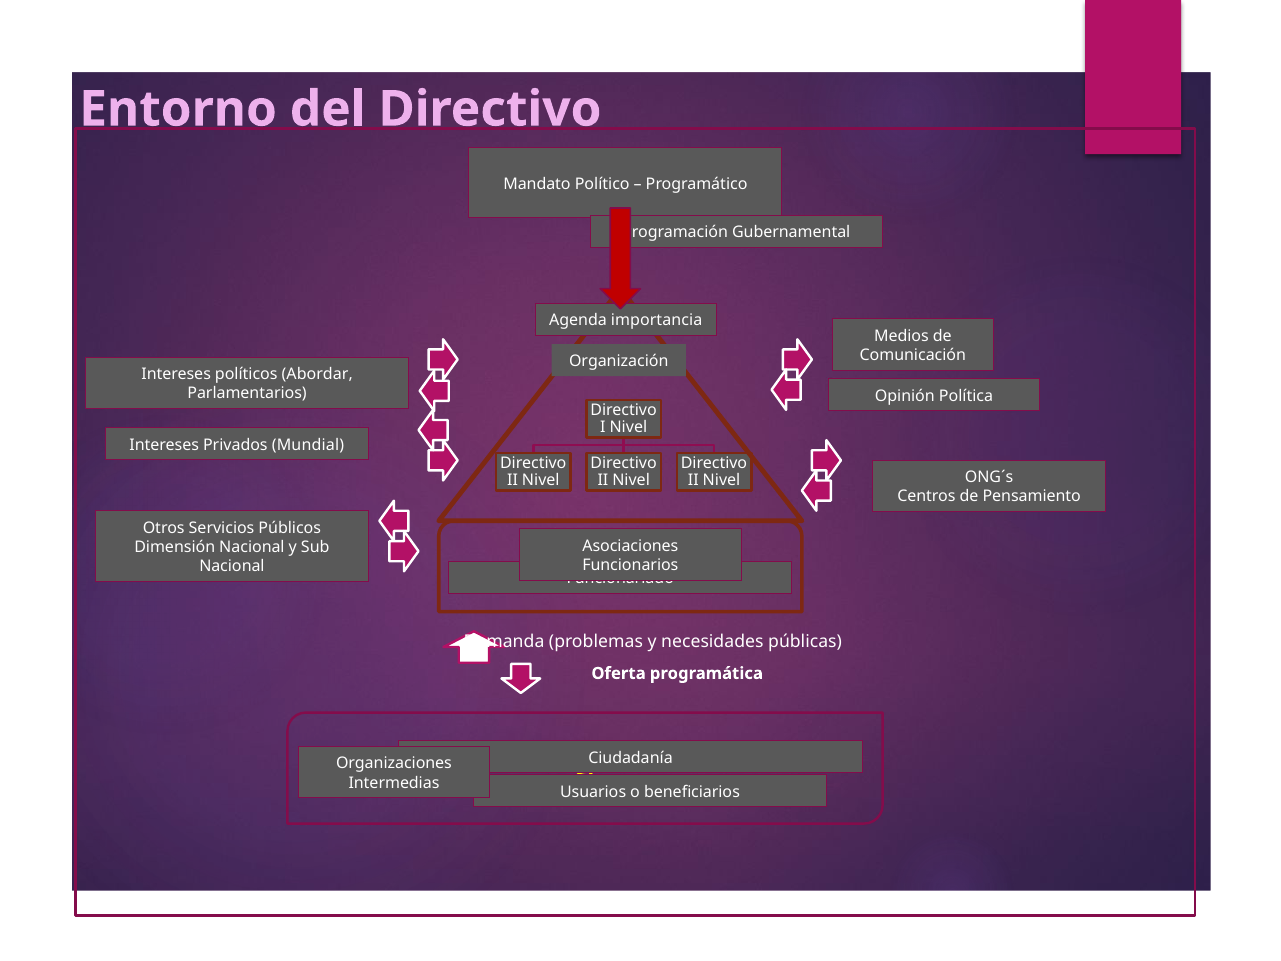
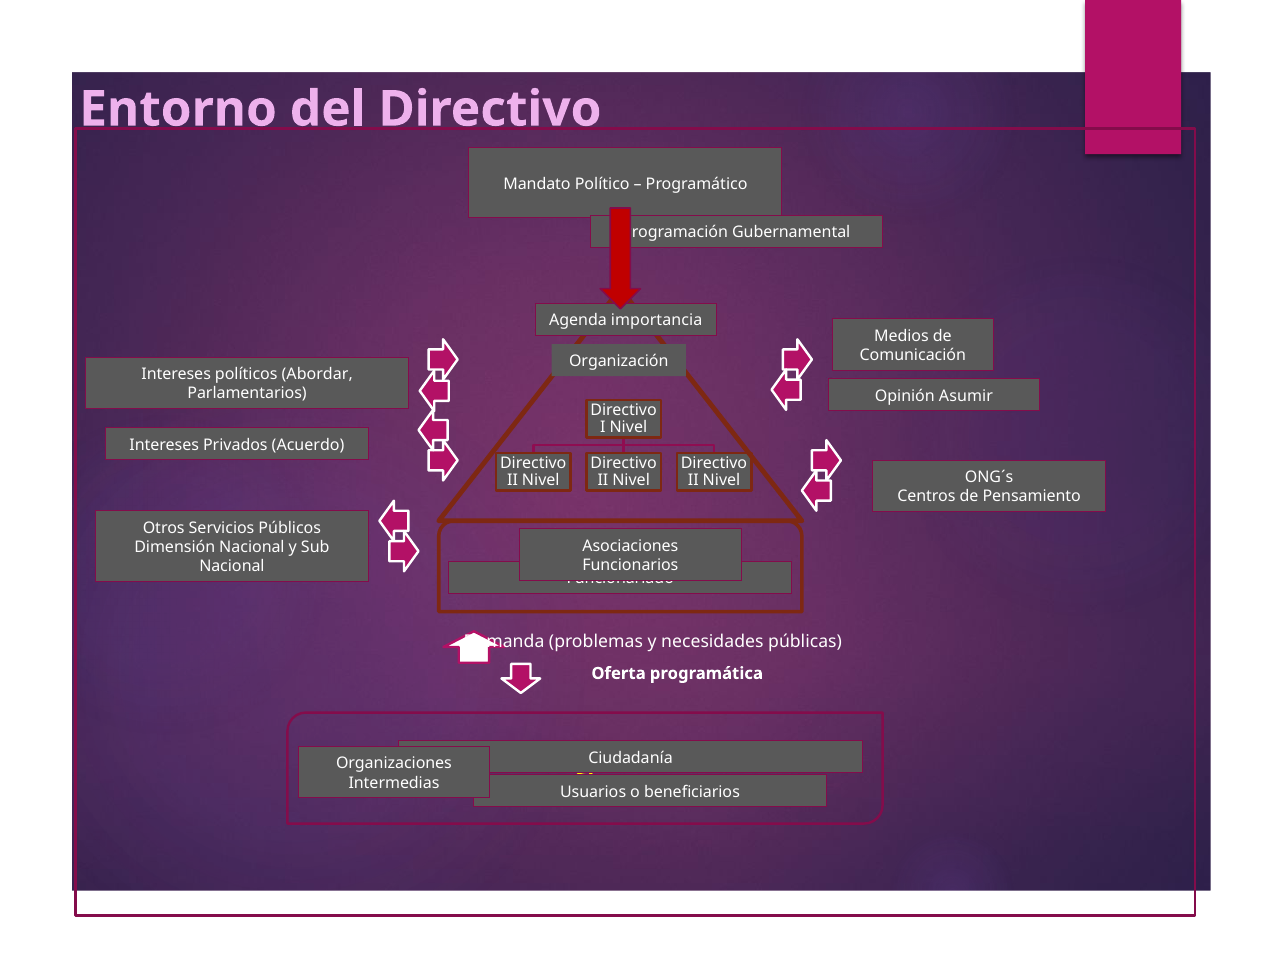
Política: Política -> Asumir (966, 396)
Mundial: Mundial -> Acuerdo (308, 445)
